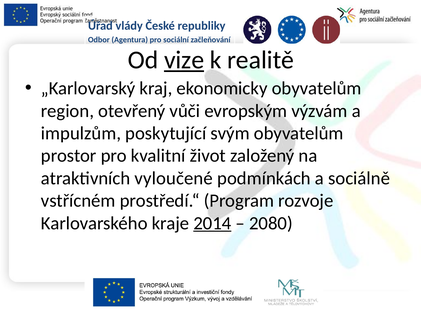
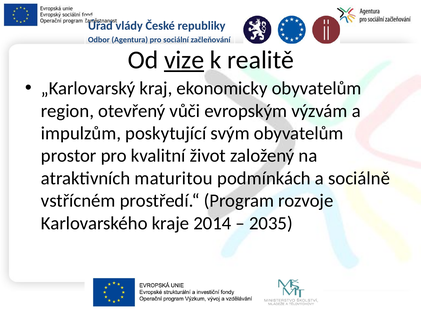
vyloučené: vyloučené -> maturitou (174, 178)
2014 underline: present -> none (212, 223)
2080: 2080 -> 2035 (271, 223)
